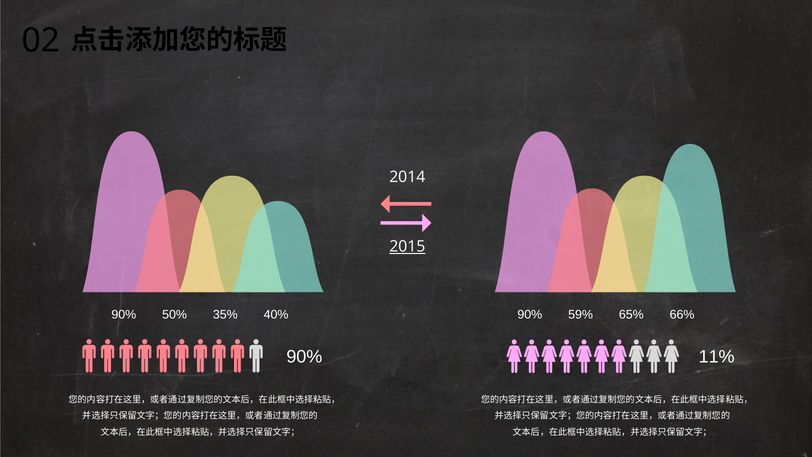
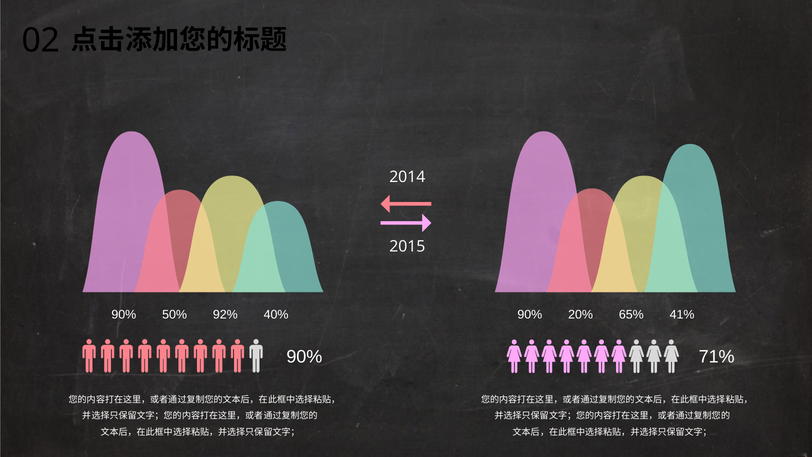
2015 underline: present -> none (407, 247)
35%: 35% -> 92% (225, 315)
59%: 59% -> 20% (581, 315)
66%: 66% -> 41% (682, 315)
11%: 11% -> 71% (717, 357)
